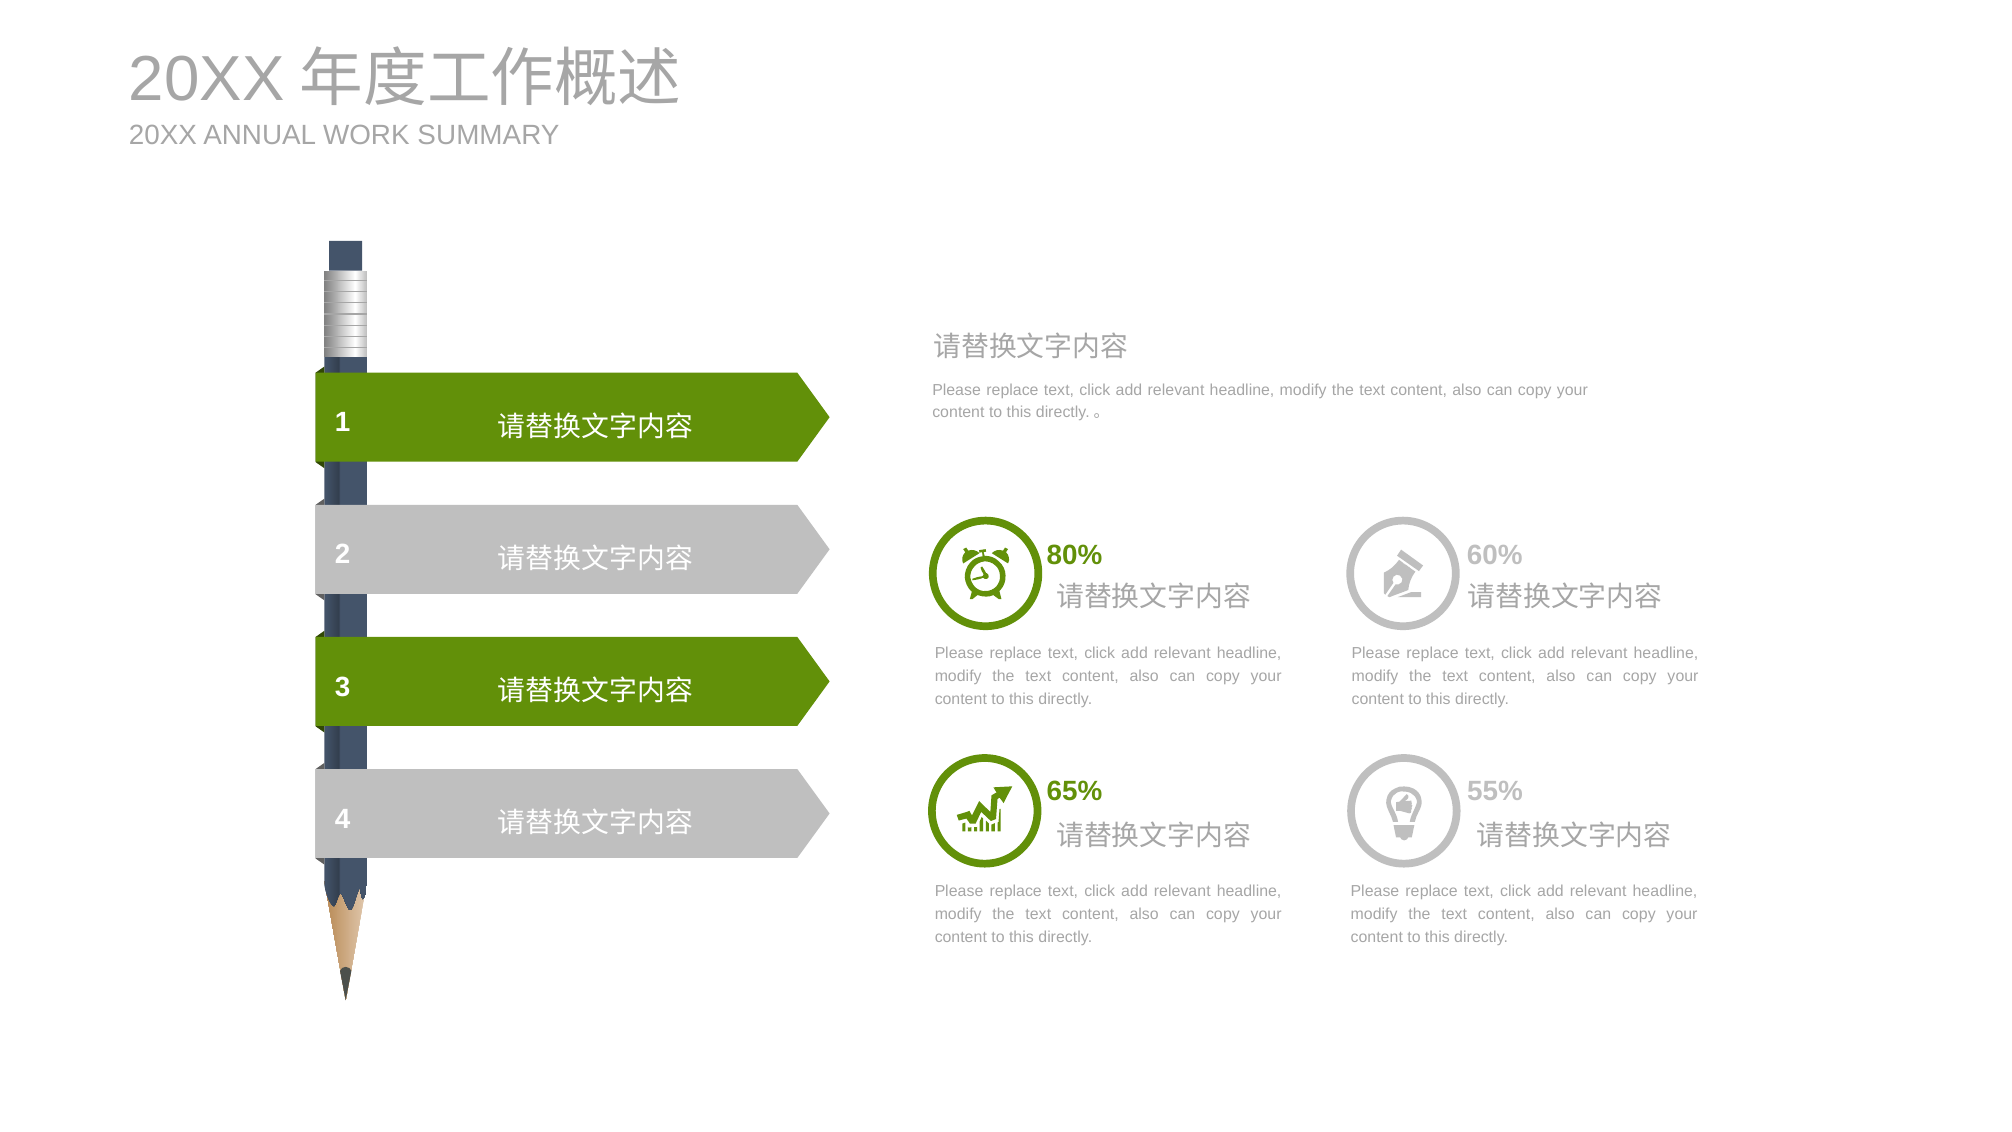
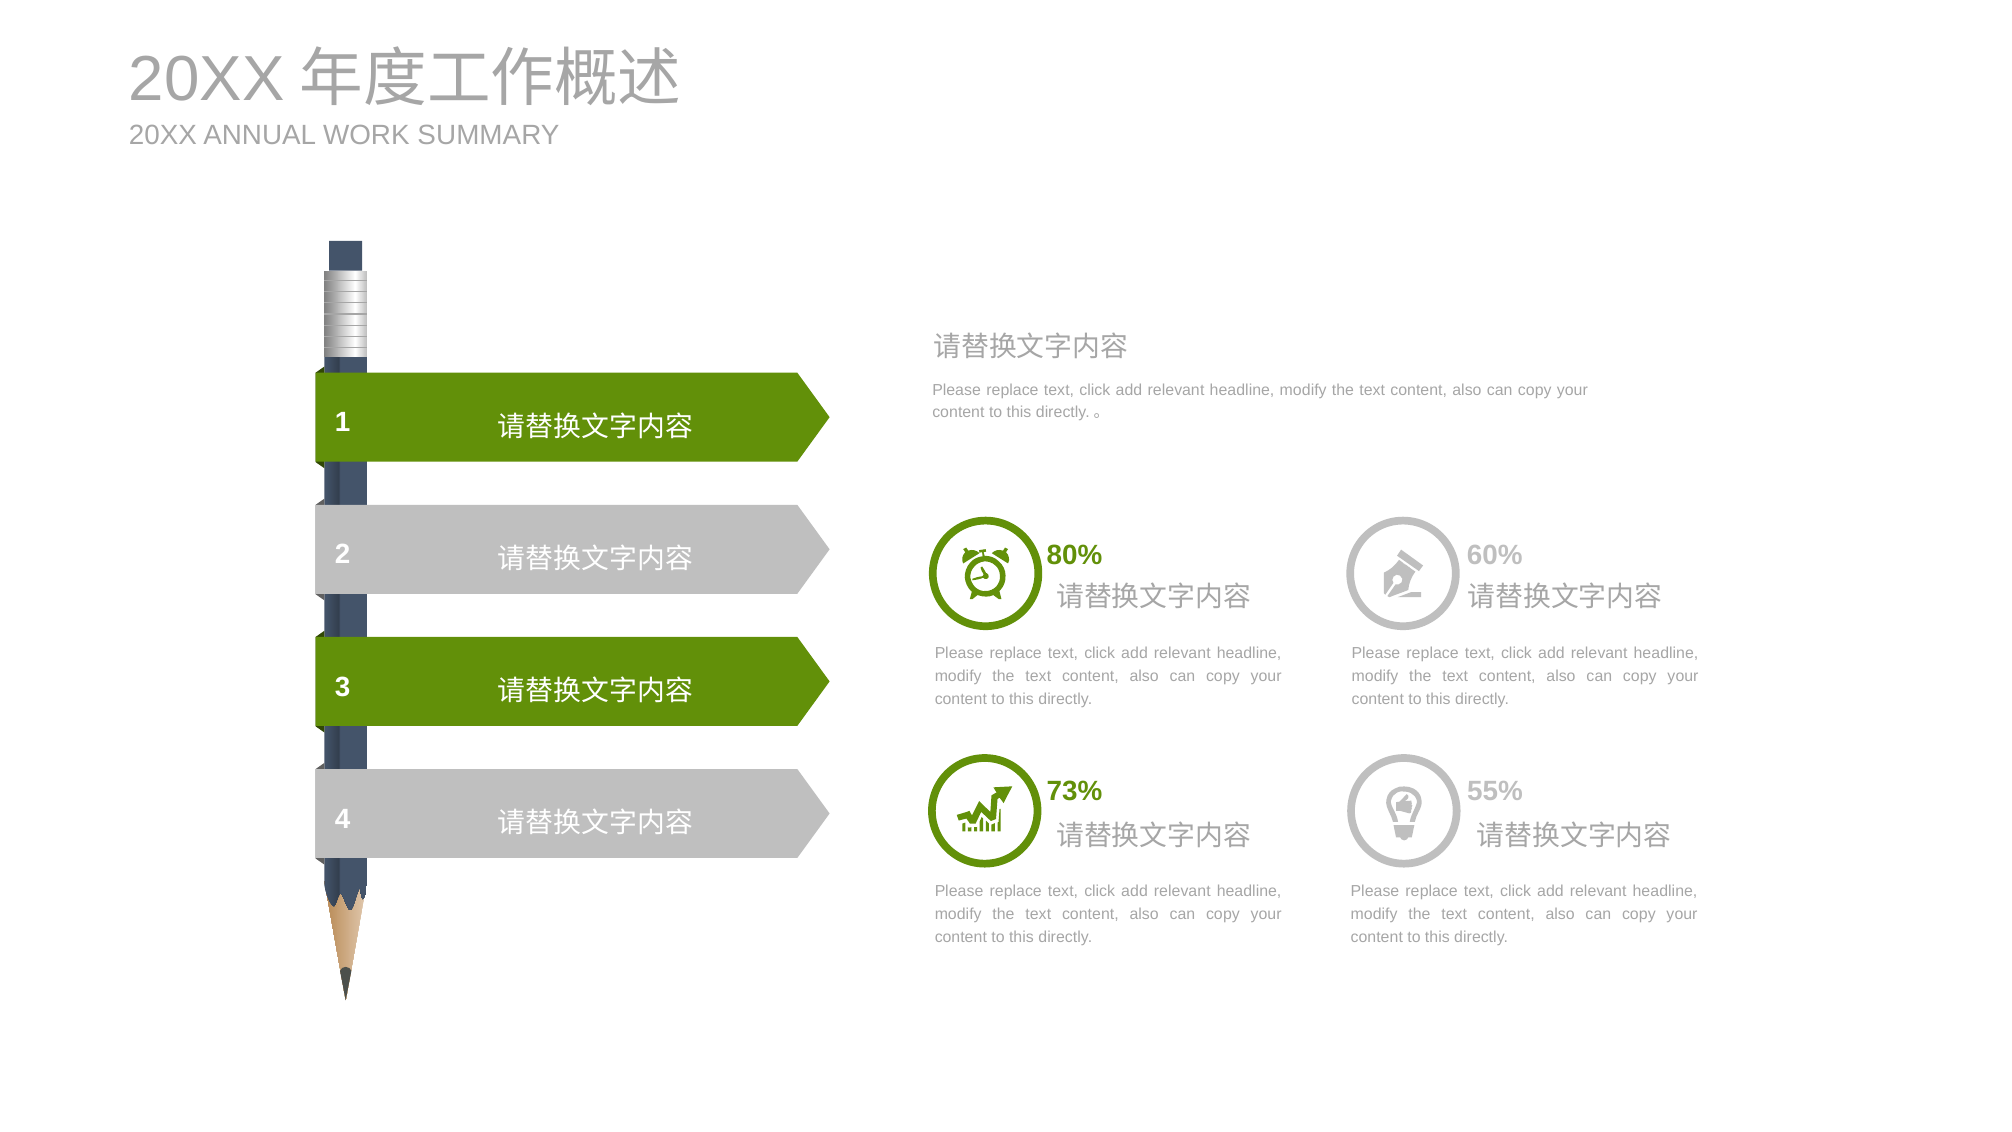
65%: 65% -> 73% (1074, 791)
